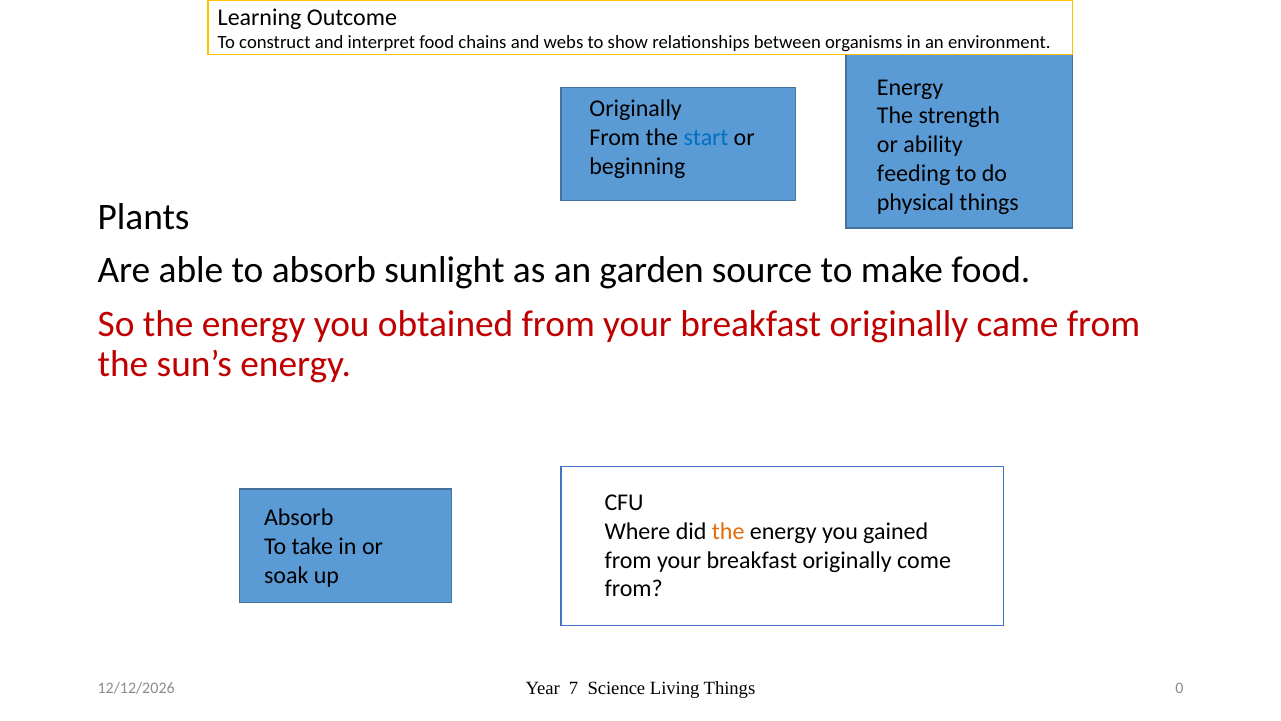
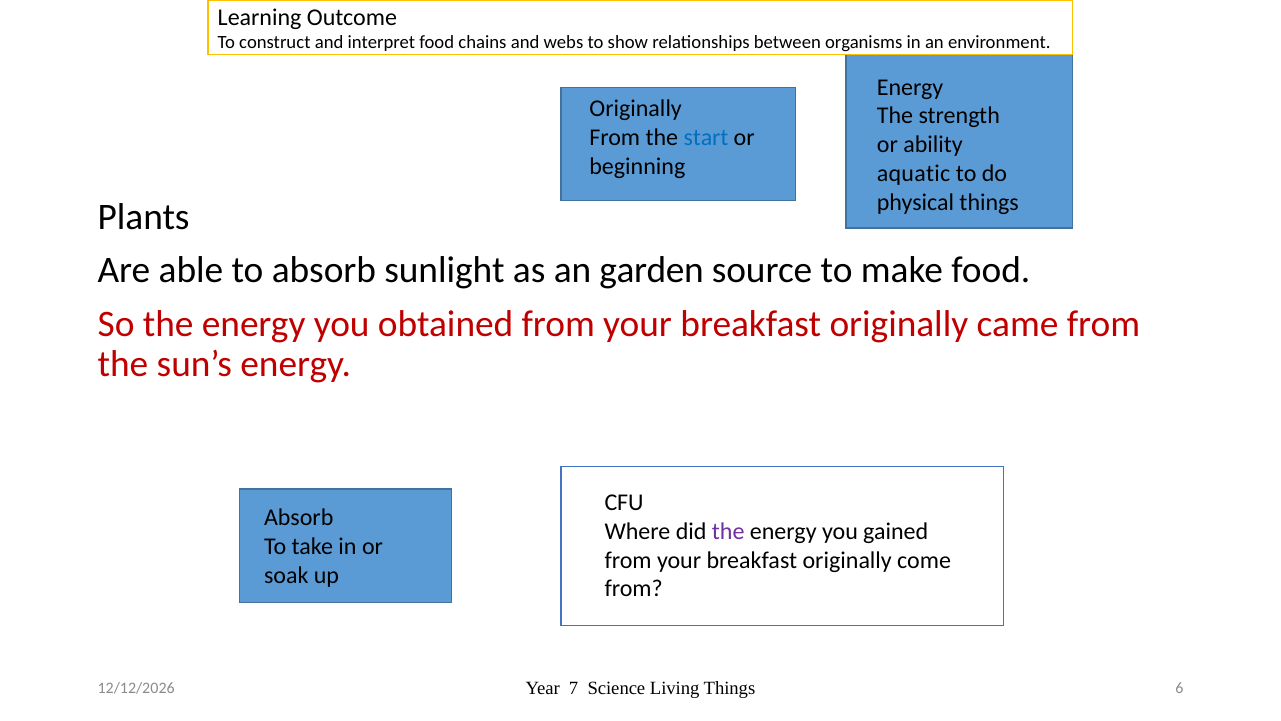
feeding: feeding -> aquatic (914, 174)
the colour: orange -> purple (728, 531)
0: 0 -> 6 (1179, 688)
